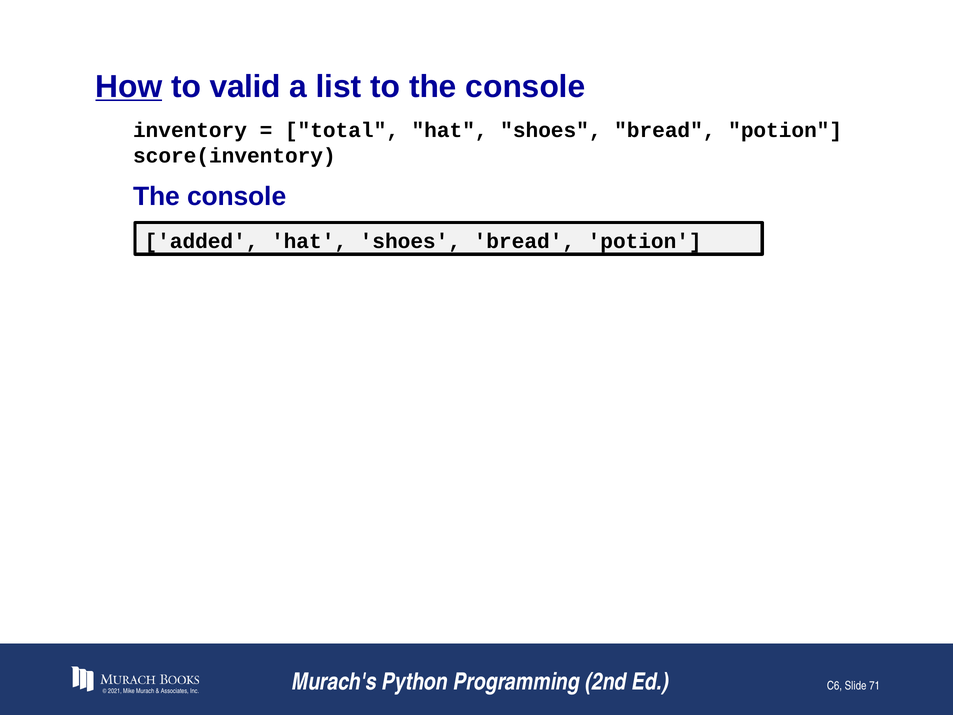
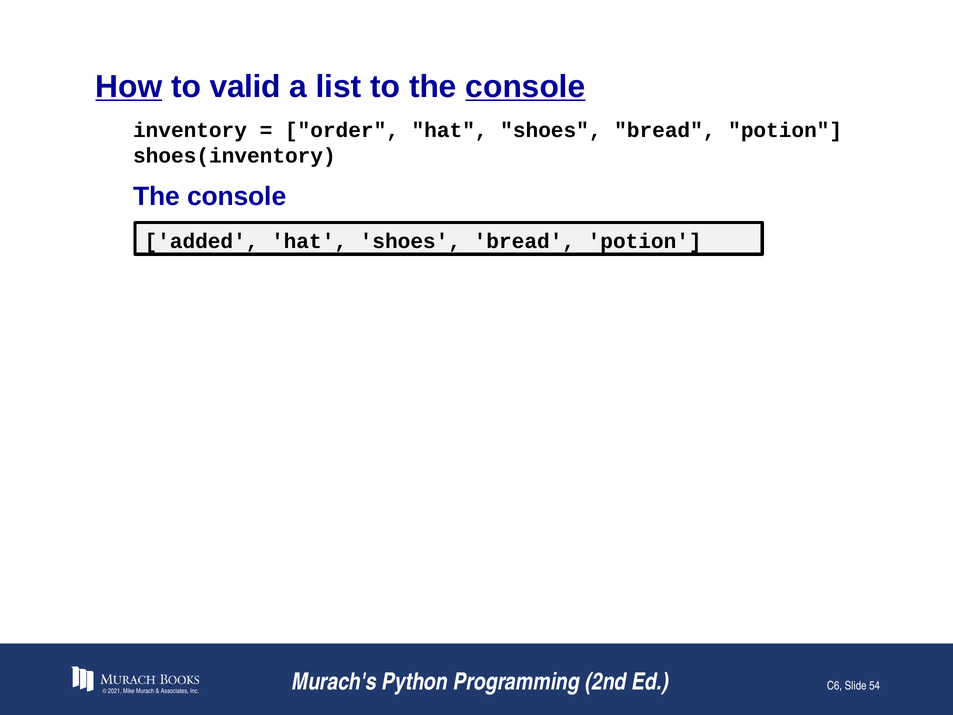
console underline: none -> present (525, 87)
total: total -> order (342, 130)
score(inventory: score(inventory -> shoes(inventory (234, 156)
71: 71 -> 54 (875, 686)
